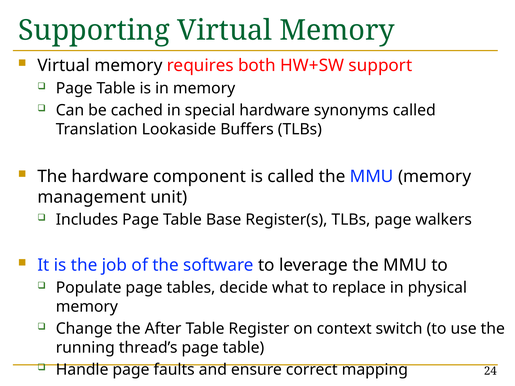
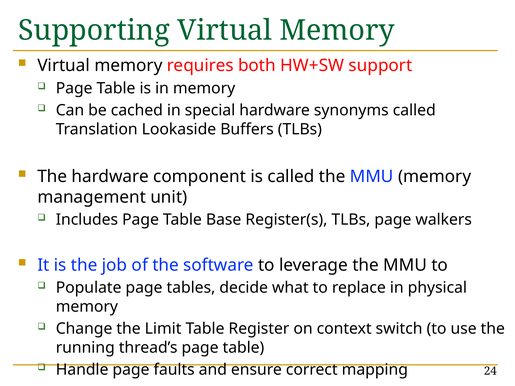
After: After -> Limit (163, 329)
